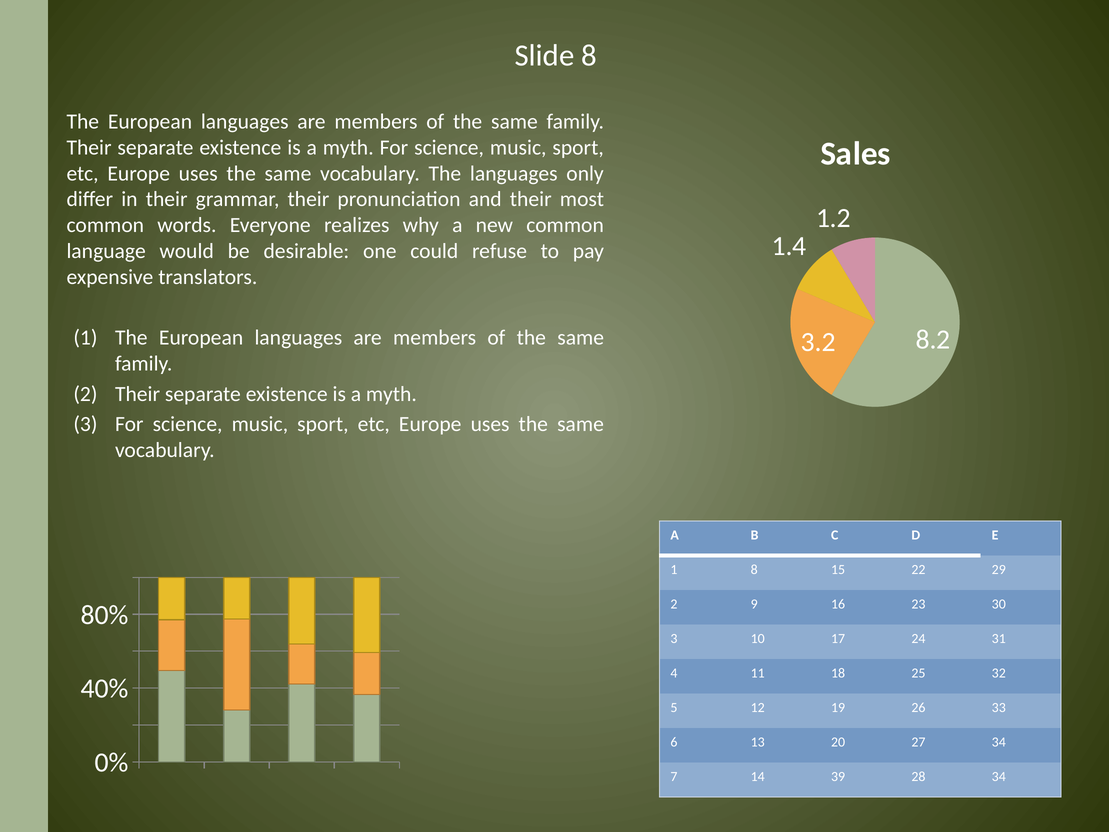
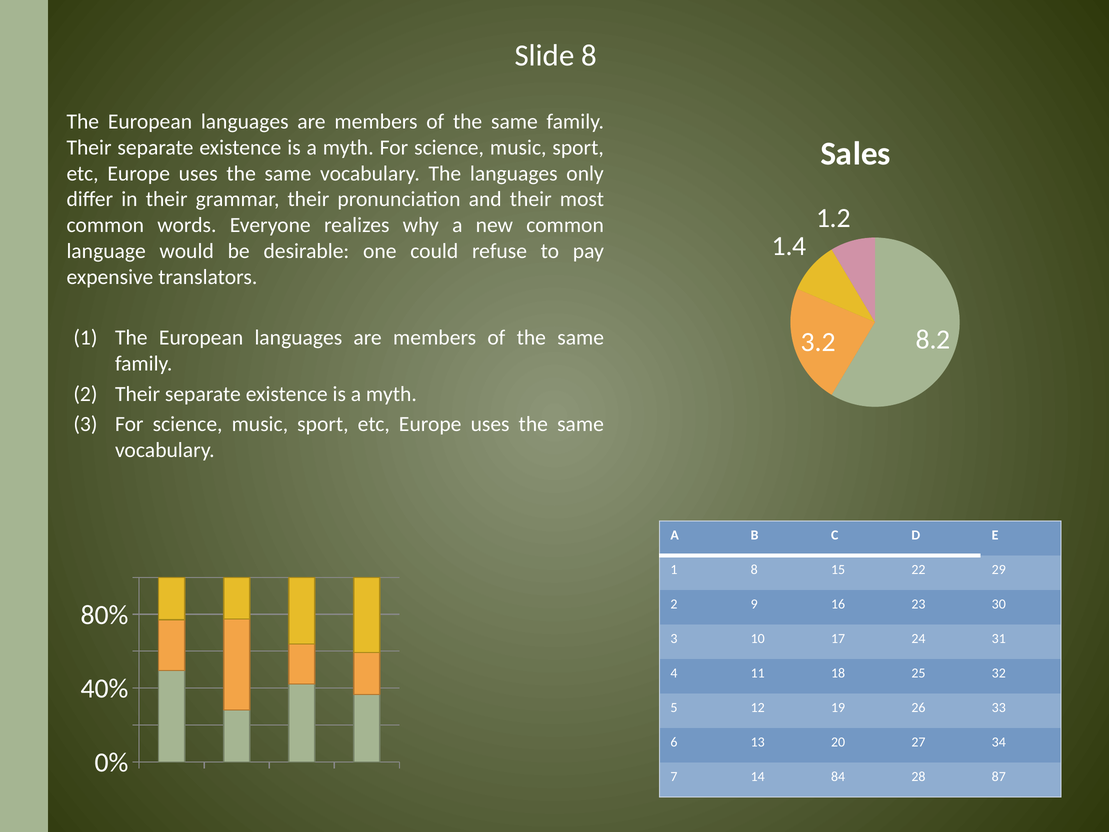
39: 39 -> 84 (838, 776)
28 34: 34 -> 87 (999, 776)
